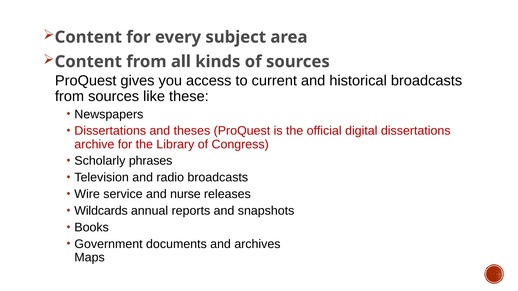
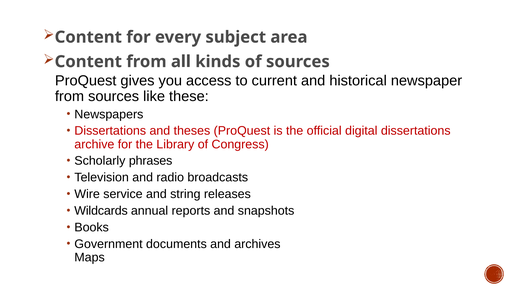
historical broadcasts: broadcasts -> newspaper (427, 81)
nurse: nurse -> string (185, 194)
